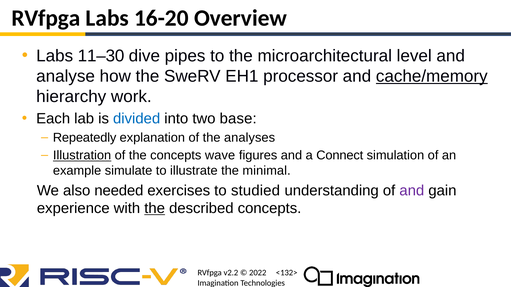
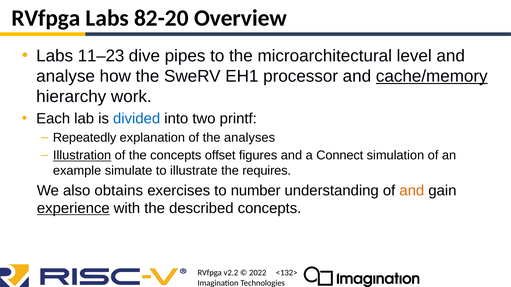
16-20: 16-20 -> 82-20 (161, 18)
11–30: 11–30 -> 11–23 (101, 56)
base: base -> printf (238, 119)
wave: wave -> offset (220, 156)
minimal: minimal -> requires (267, 171)
needed: needed -> obtains (119, 191)
studied: studied -> number (256, 191)
and colour: purple -> orange (412, 191)
experience underline: none -> present (73, 209)
the underline: present -> none (155, 209)
